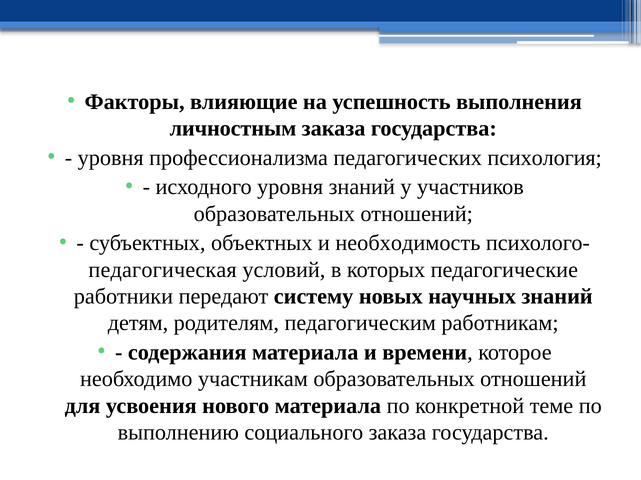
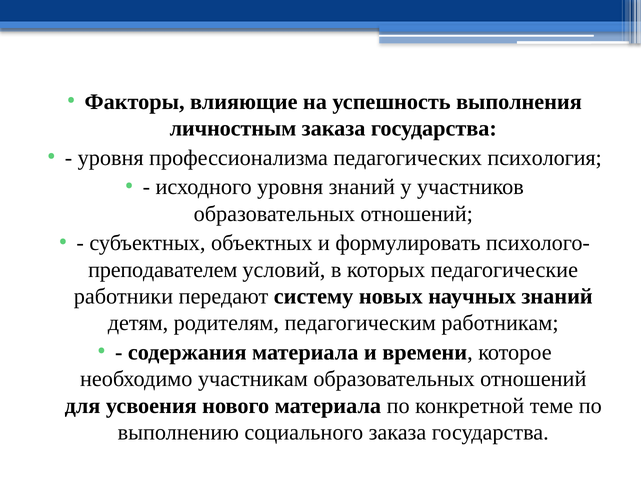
необходимость: необходимость -> формулировать (408, 243)
педагогическая: педагогическая -> преподавателем (163, 270)
